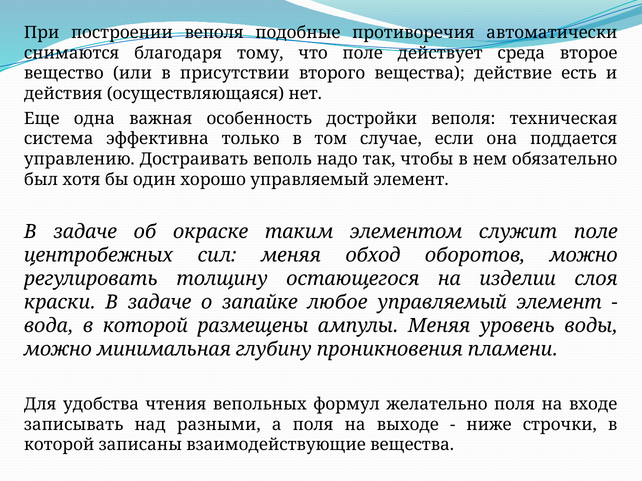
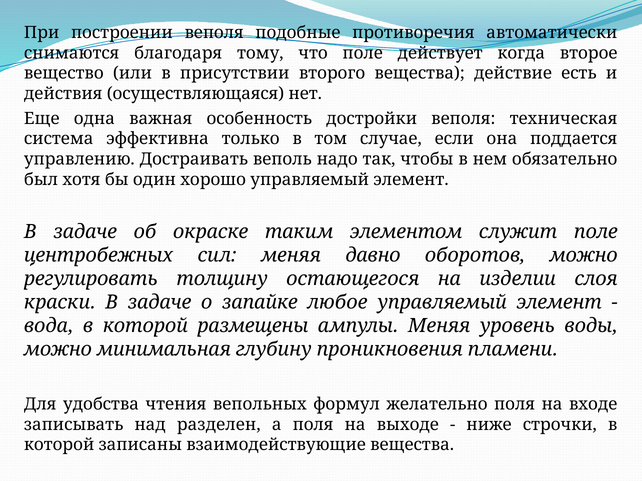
среда: среда -> когда (521, 53)
обход: обход -> давно (373, 255)
разными: разными -> разделен (219, 425)
